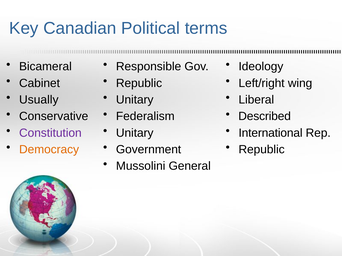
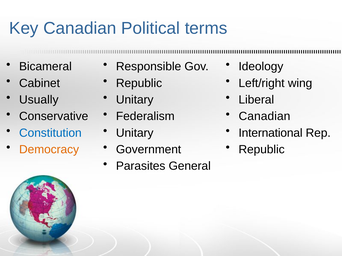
Described: Described -> Canadian (265, 117)
Constitution colour: purple -> blue (50, 133)
Mussolini: Mussolini -> Parasites (141, 166)
